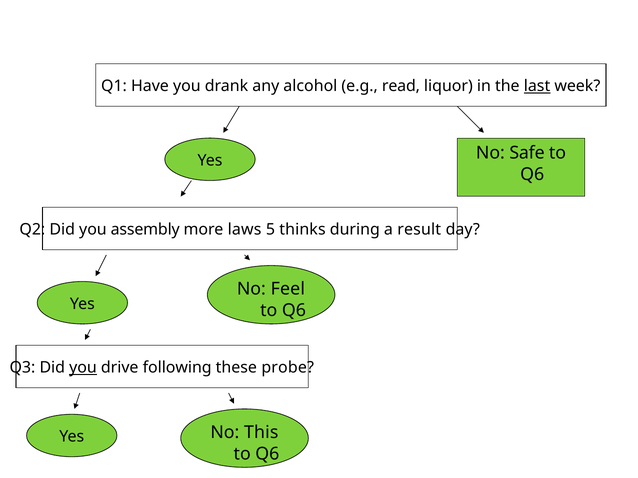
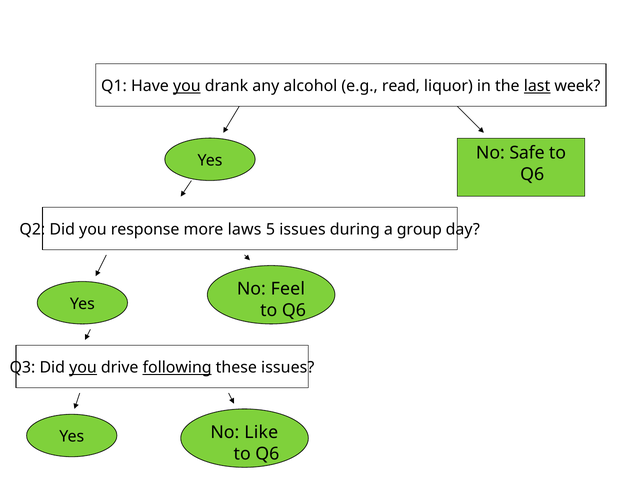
you underline: none -> present (187, 86)
assembly: assembly -> response (145, 230)
5 thinks: thinks -> issues (302, 230)
result: result -> group (419, 230)
following underline: none -> present (177, 368)
these probe: probe -> issues (288, 368)
This: This -> Like (261, 433)
